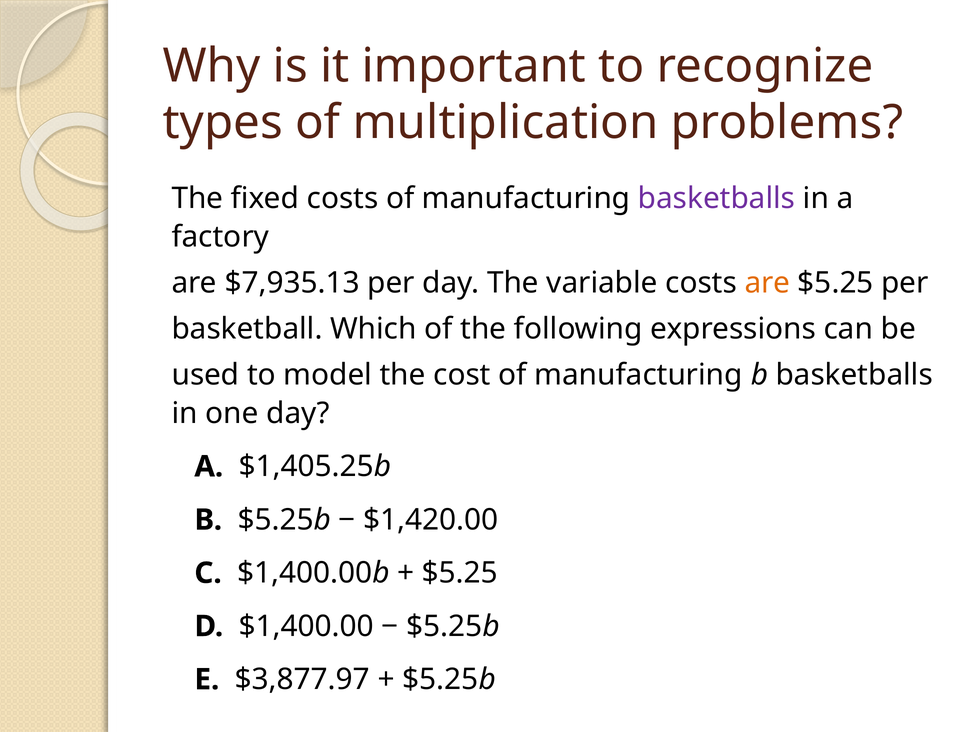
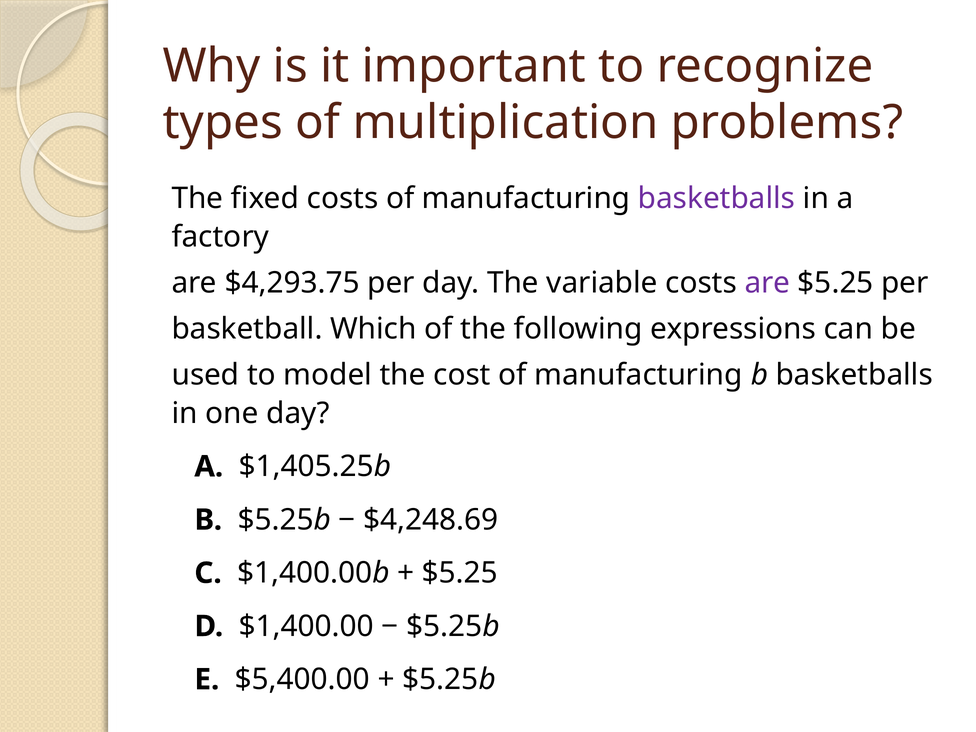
$7,935.13: $7,935.13 -> $4,293.75 (292, 283)
are colour: orange -> purple (767, 283)
$1,420.00: $1,420.00 -> $4,248.69 (431, 520)
$3,877.97: $3,877.97 -> $5,400.00 (302, 680)
